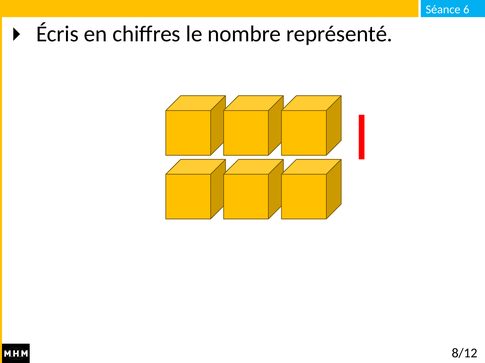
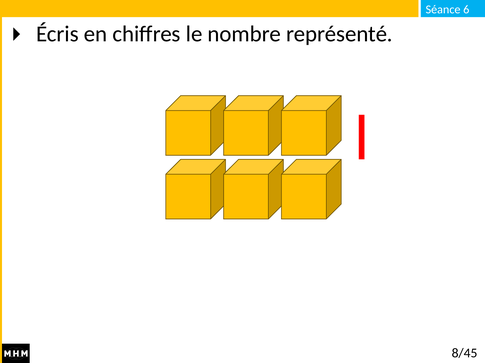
8/12: 8/12 -> 8/45 (465, 354)
